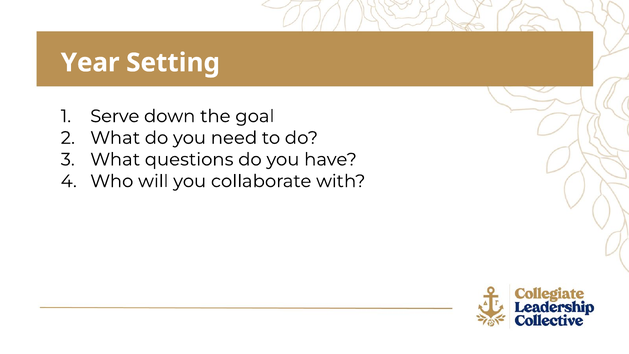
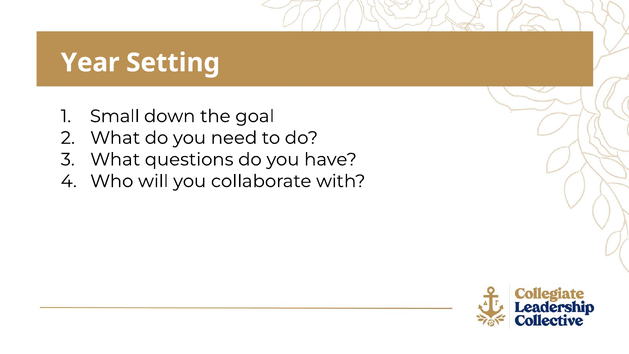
Serve: Serve -> Small (115, 116)
